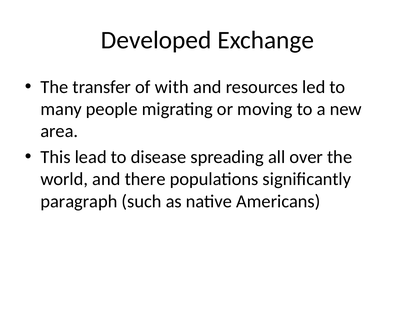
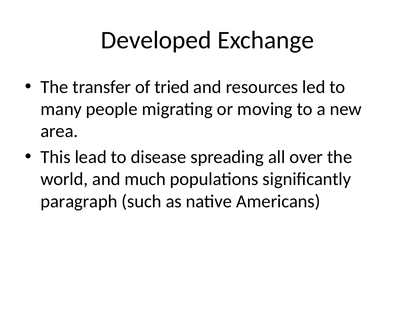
with: with -> tried (172, 87)
there: there -> much (145, 179)
